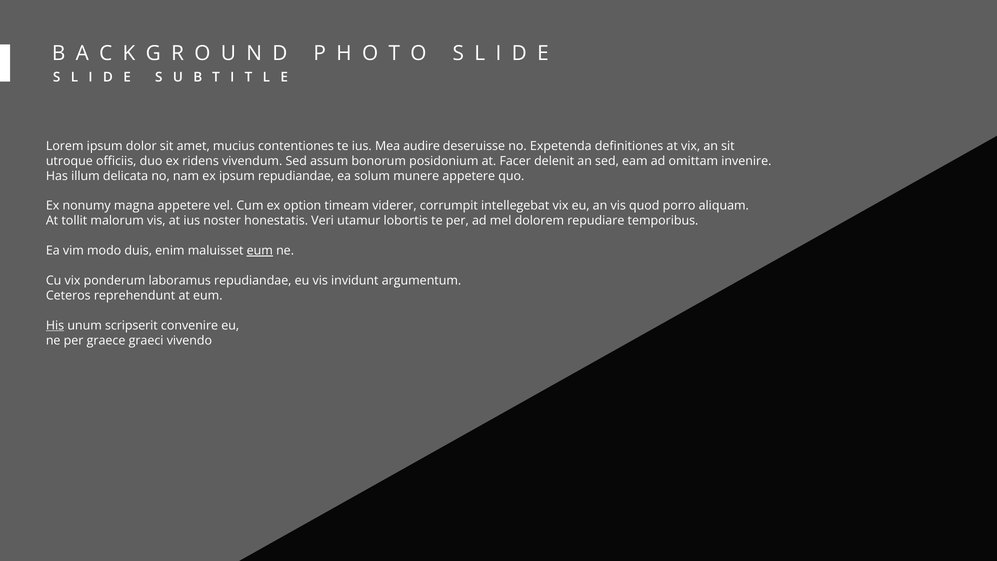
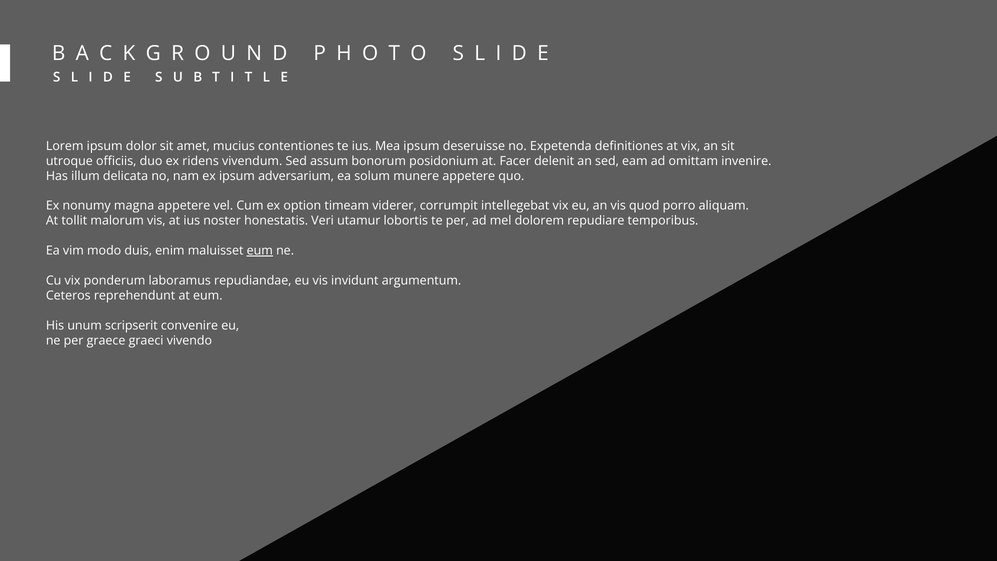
Mea audire: audire -> ipsum (421, 146)
ipsum repudiandae: repudiandae -> adversarium (296, 176)
His underline: present -> none (55, 325)
